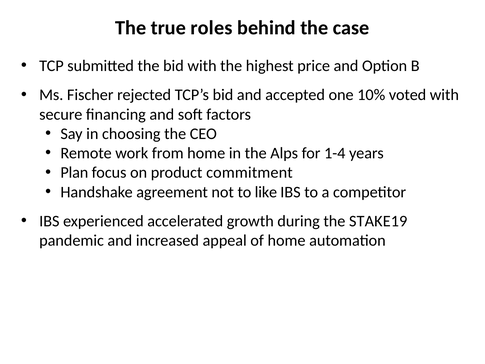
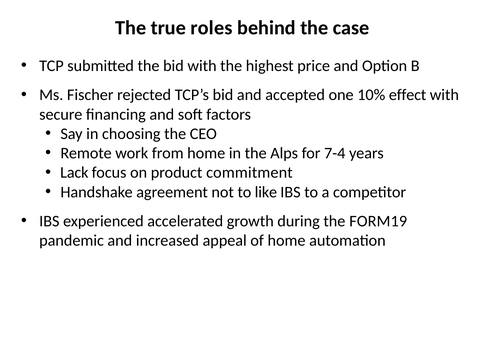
voted: voted -> effect (408, 95)
1-4: 1-4 -> 7-4 (335, 153)
Plan: Plan -> Lack (74, 173)
STAKE19: STAKE19 -> FORM19 (378, 221)
